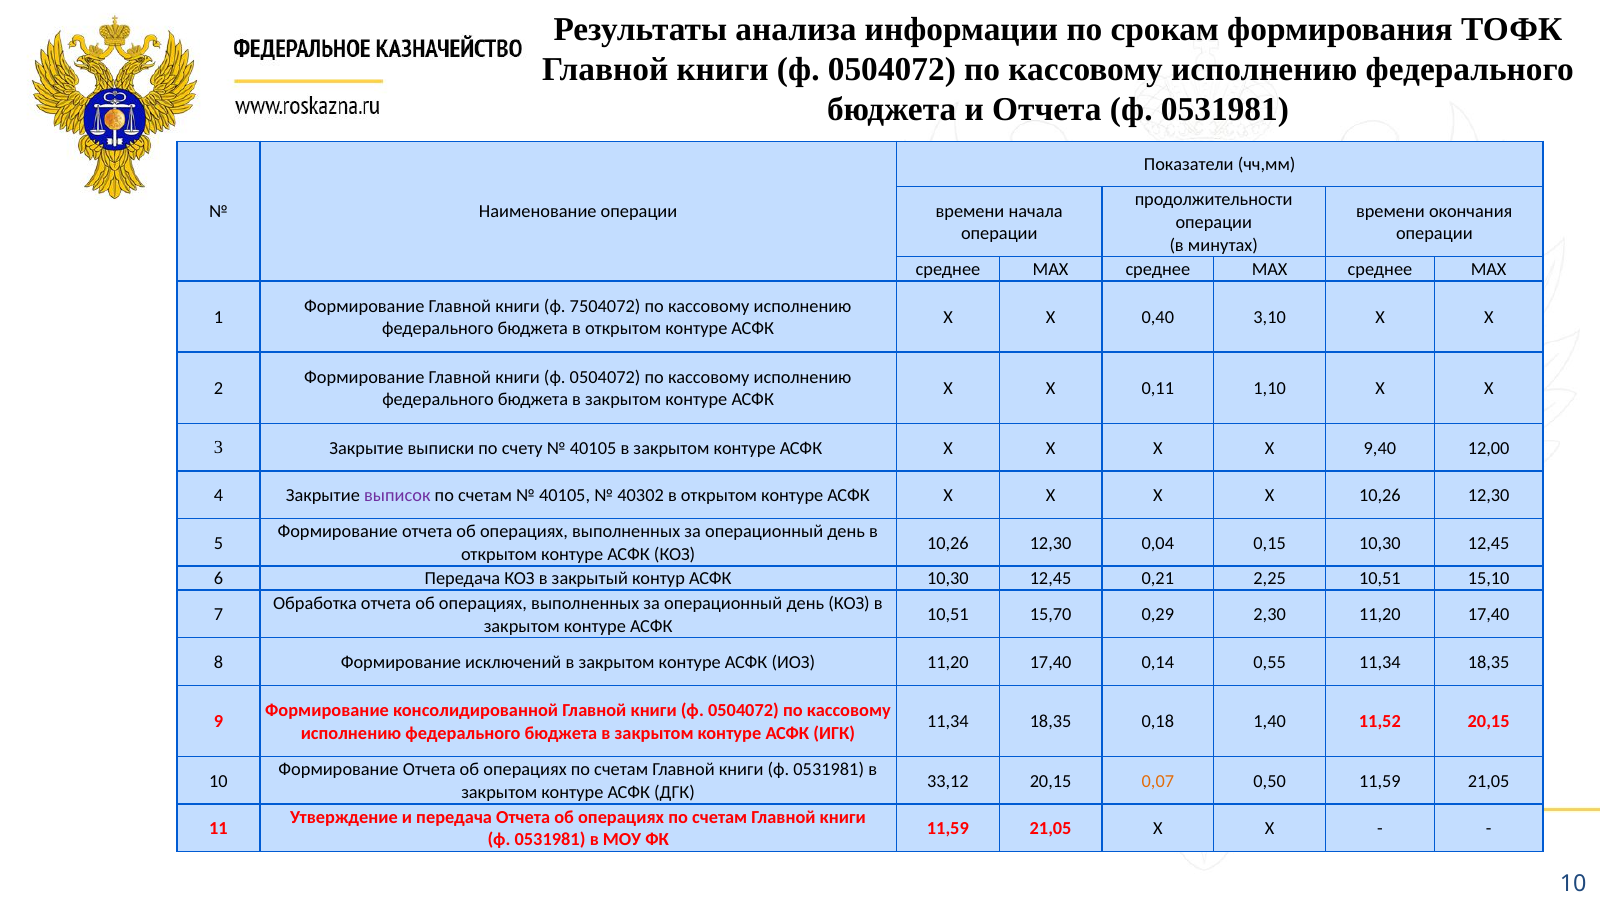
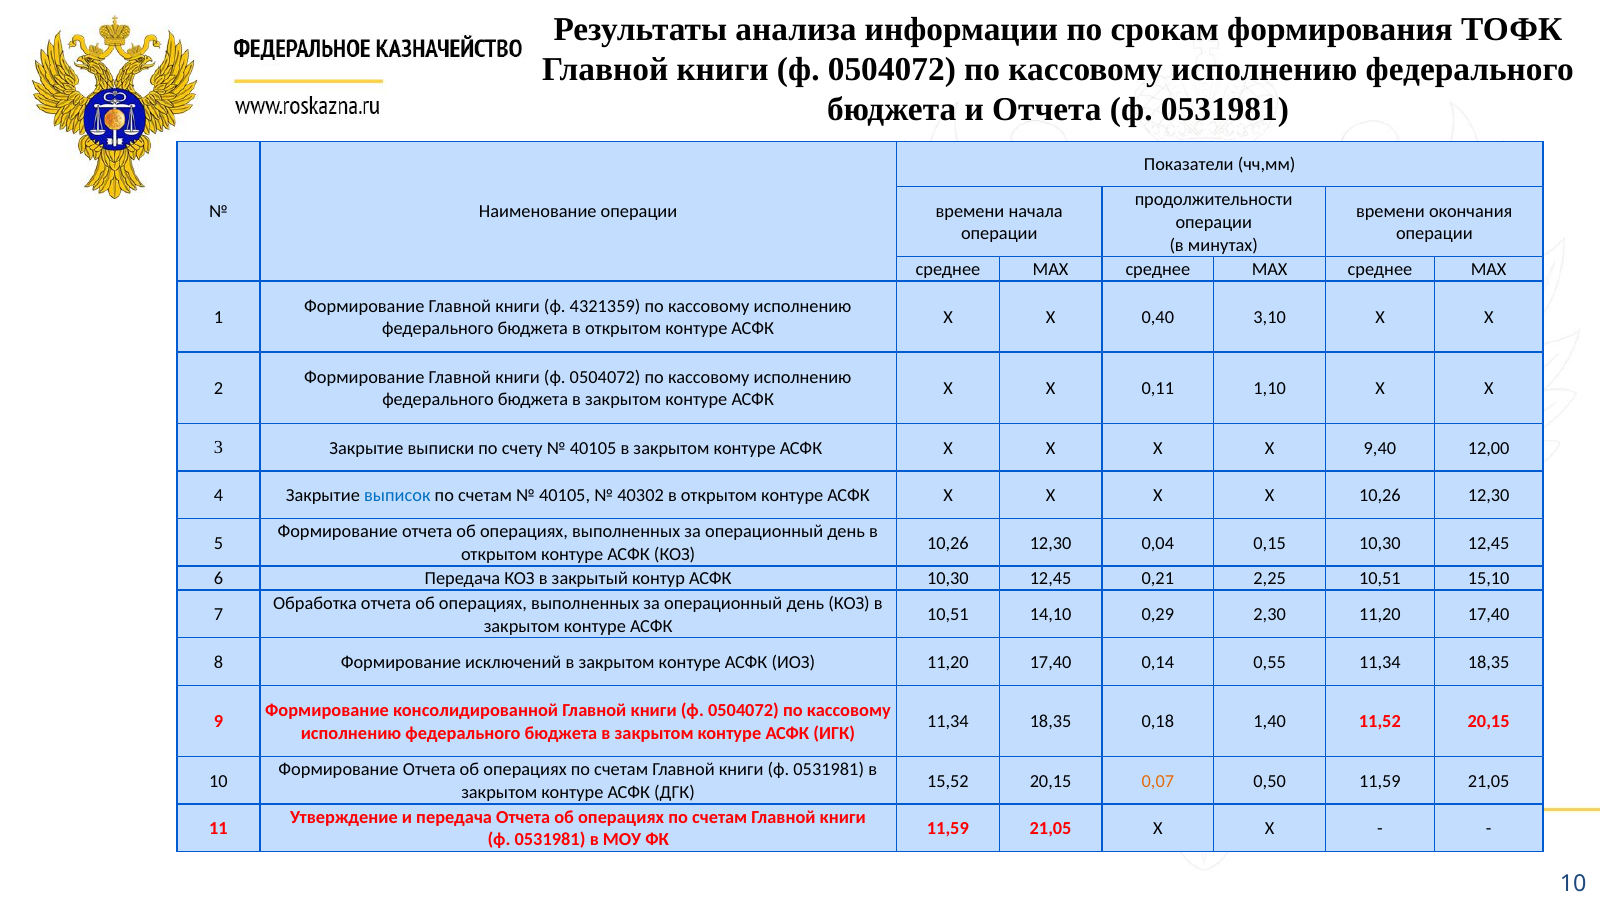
7504072: 7504072 -> 4321359 (605, 306)
выписок colour: purple -> blue (397, 496)
15,70: 15,70 -> 14,10 (1051, 615)
33,12: 33,12 -> 15,52 (948, 781)
